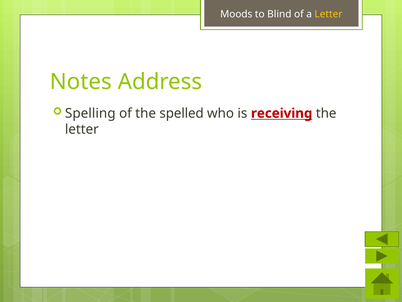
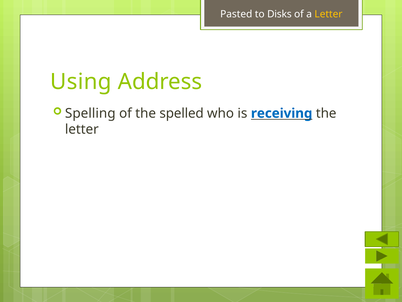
Moods: Moods -> Pasted (236, 14)
Blind: Blind -> Disks (279, 14)
Notes: Notes -> Using (81, 82)
receiving colour: red -> blue (282, 113)
